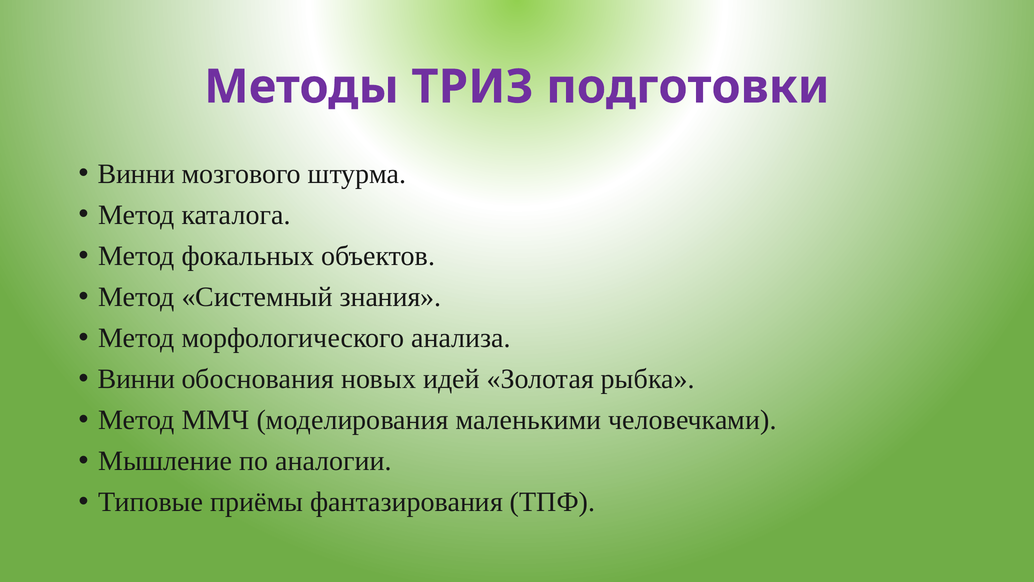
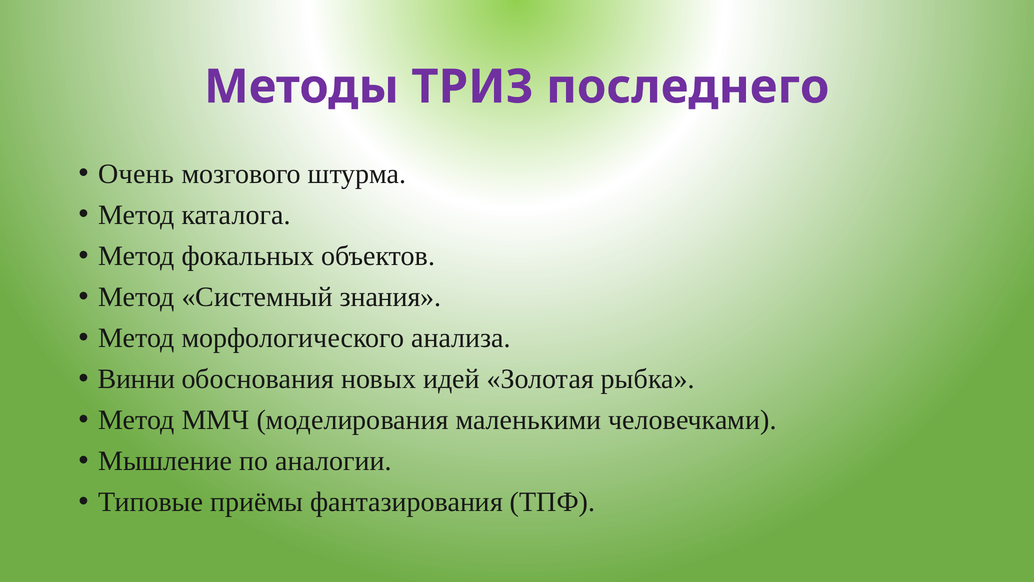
подготовки: подготовки -> последнего (688, 87)
Винни: Винни -> Очень (136, 174)
